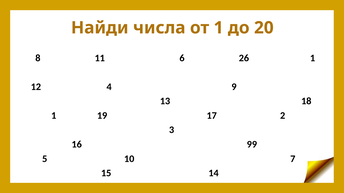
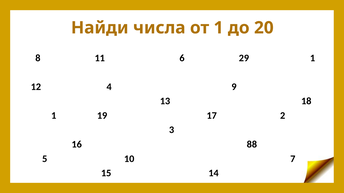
26: 26 -> 29 (244, 58)
99: 99 -> 88 (252, 145)
